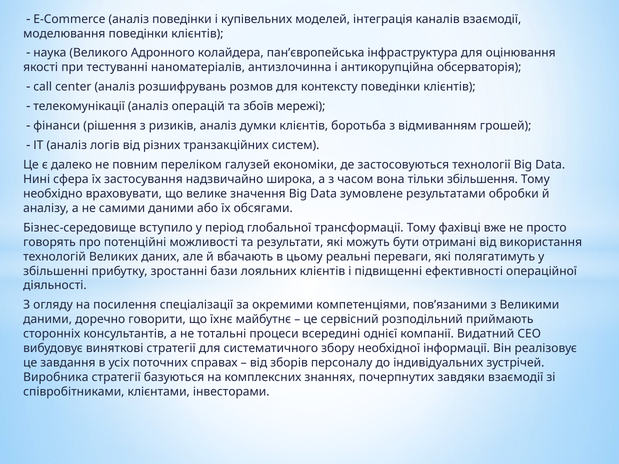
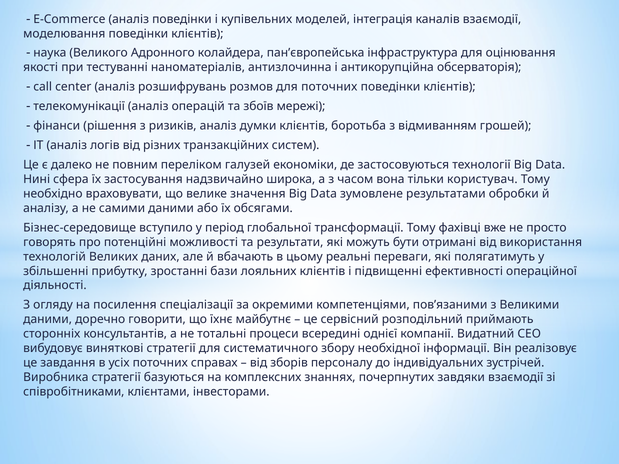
для контексту: контексту -> поточних (329, 87)
збільшення: збільшення -> користувач (482, 179)
